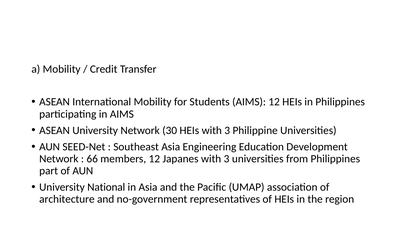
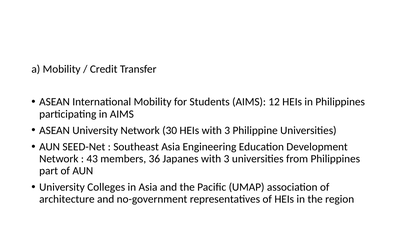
66: 66 -> 43 (92, 159)
members 12: 12 -> 36 (154, 159)
National: National -> Colleges (106, 187)
